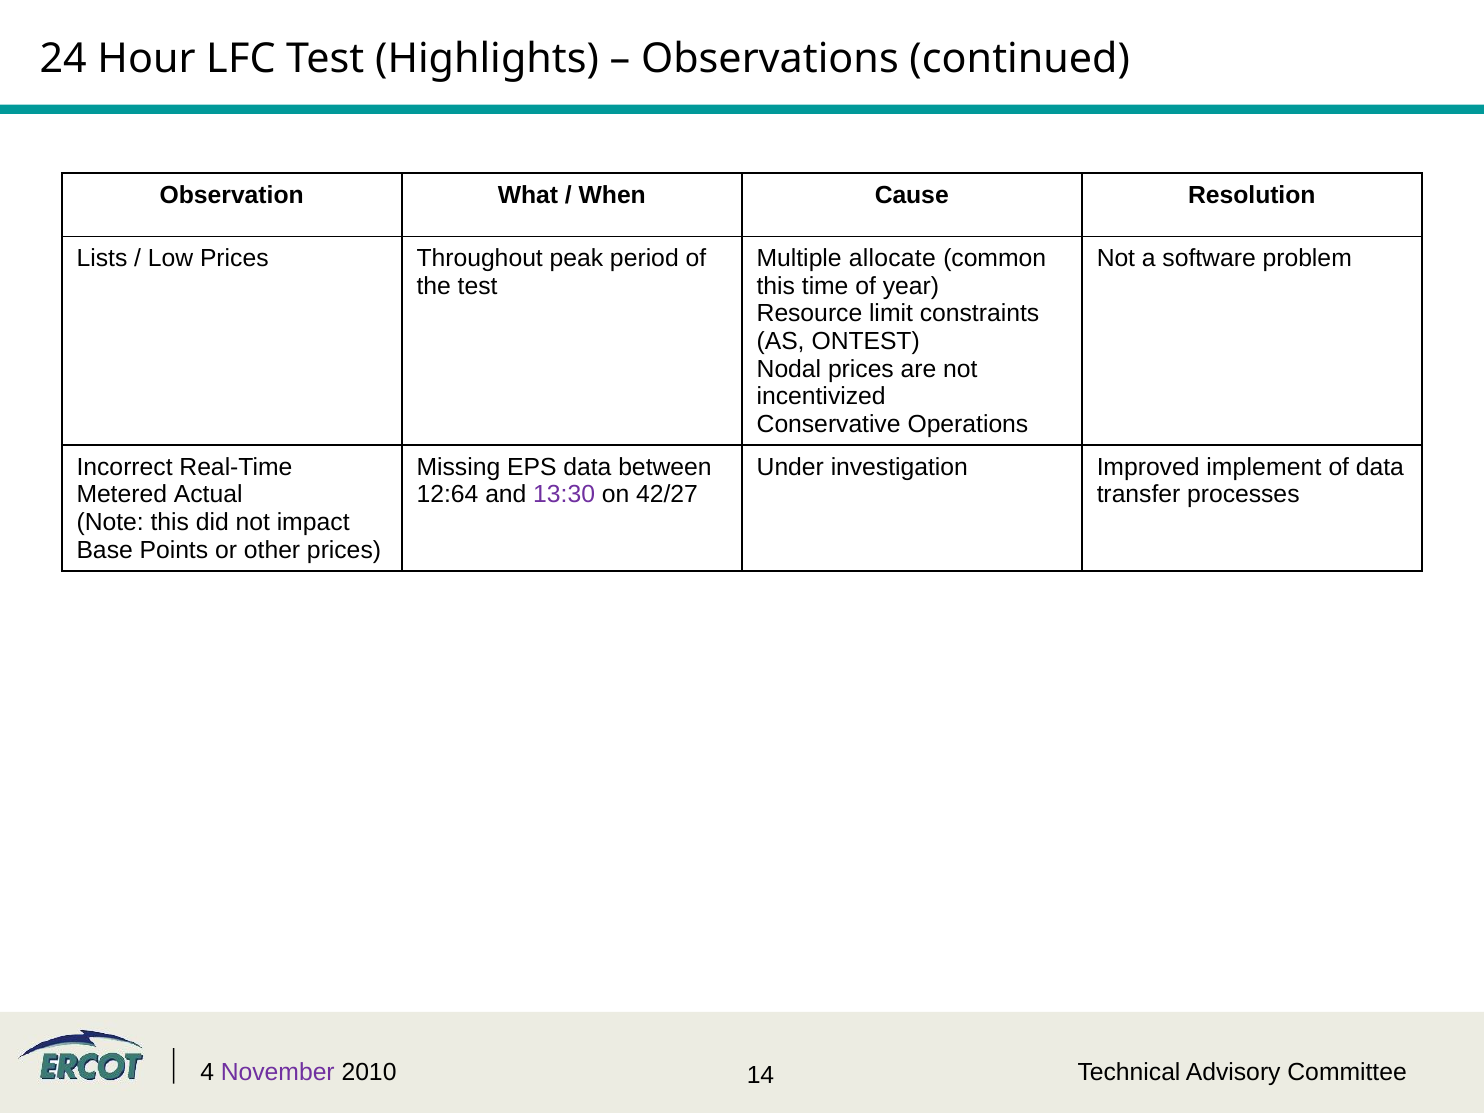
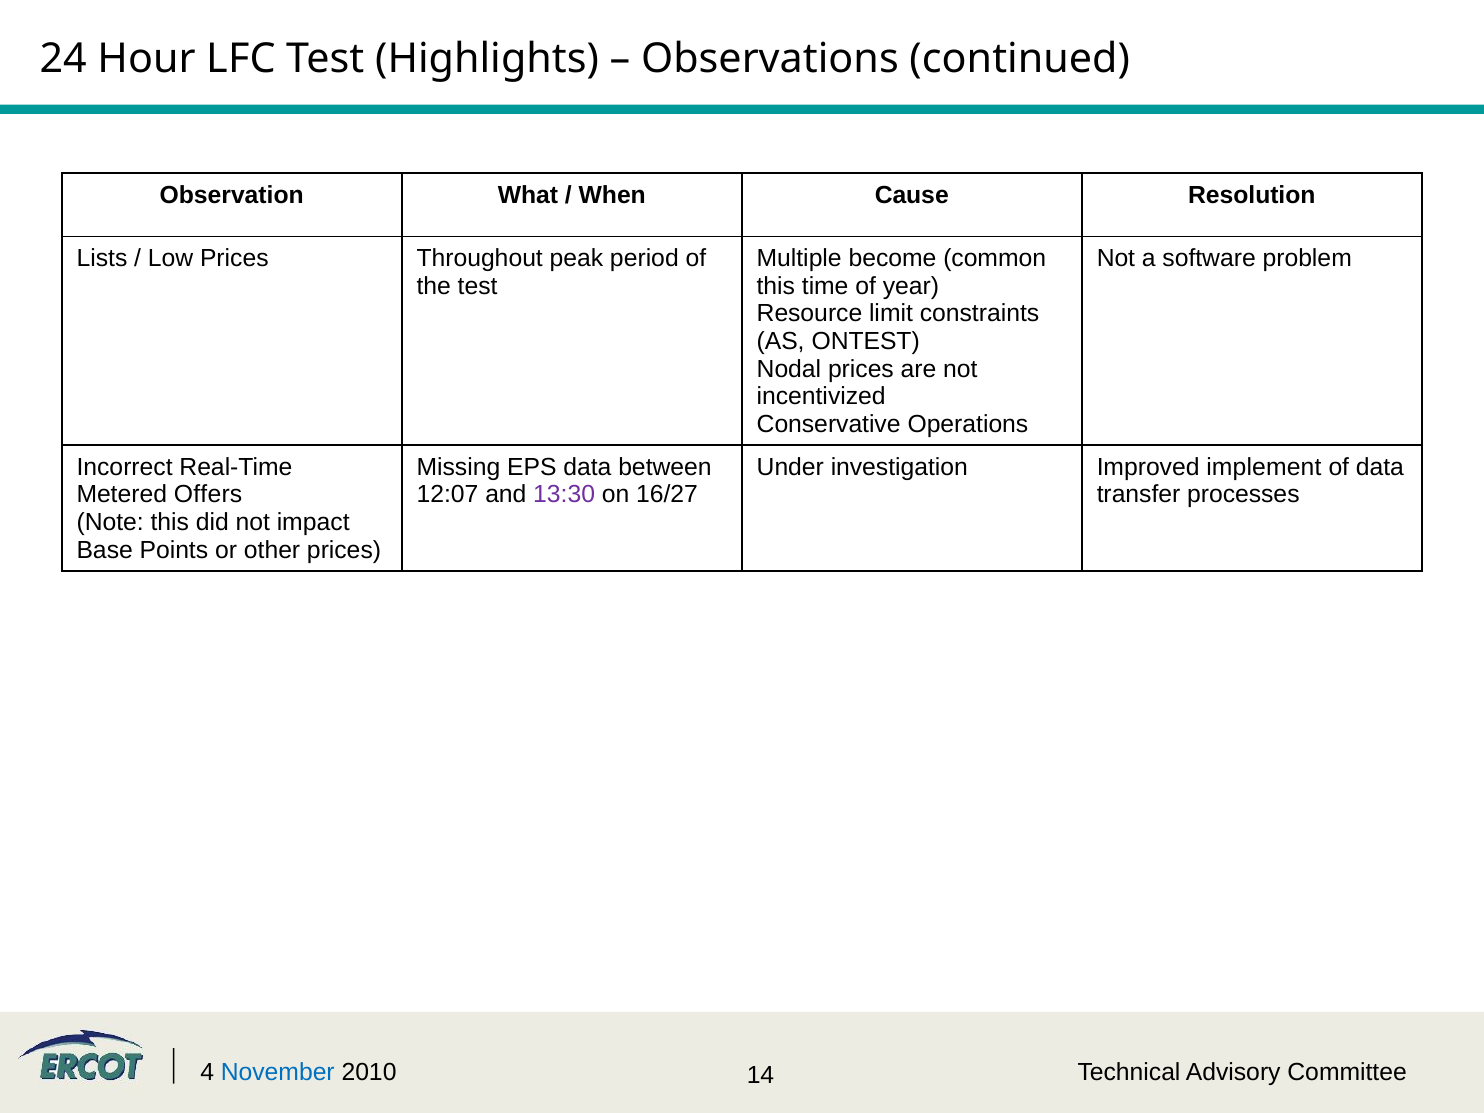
allocate: allocate -> become (892, 258)
Actual: Actual -> Offers (208, 495)
12:64: 12:64 -> 12:07 (448, 495)
42/27: 42/27 -> 16/27 (667, 495)
November colour: purple -> blue (278, 1072)
